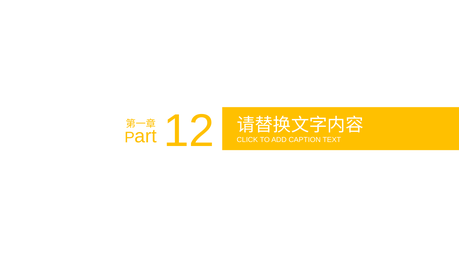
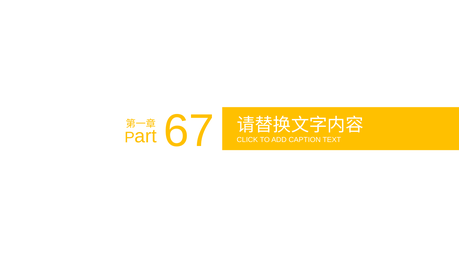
12: 12 -> 67 (189, 131)
